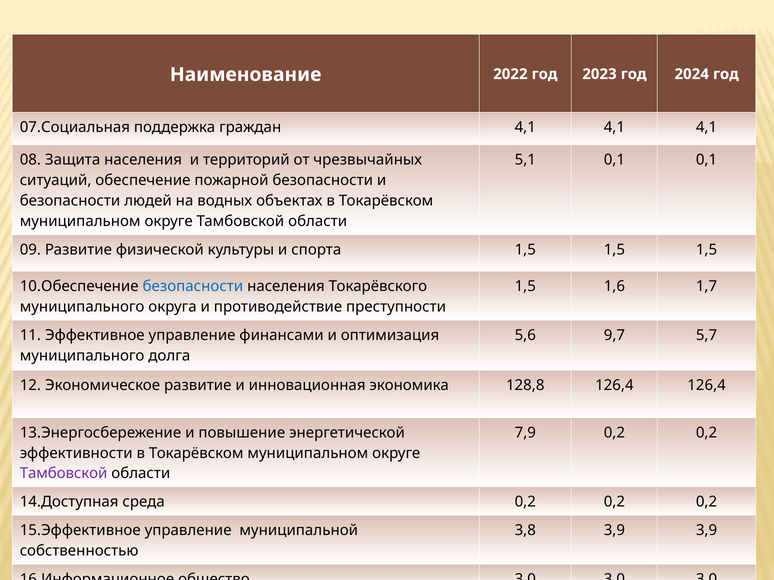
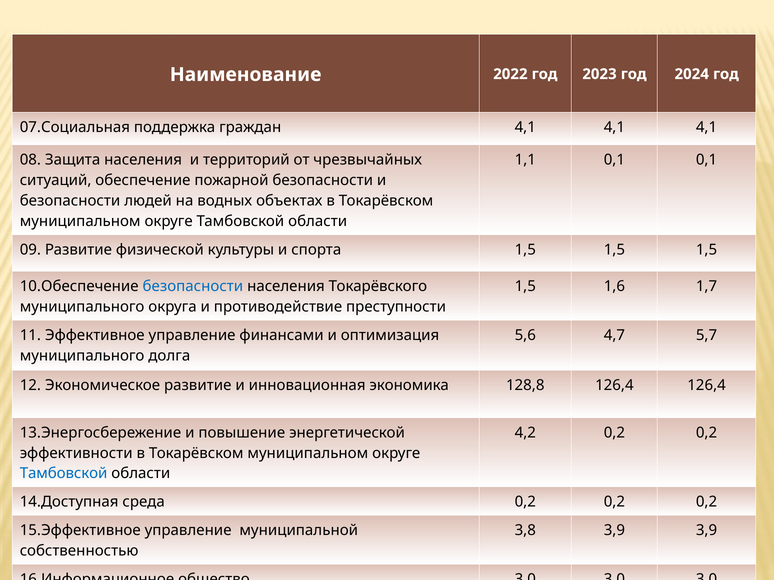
5,1: 5,1 -> 1,1 (525, 160)
9,7: 9,7 -> 4,7 (614, 336)
7,9: 7,9 -> 4,2 (525, 433)
Тамбовской colour: purple -> blue (64, 474)
